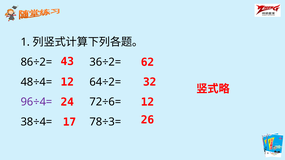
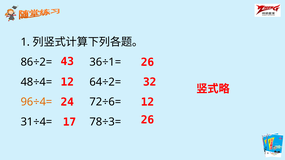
43 62: 62 -> 26 (148, 62)
36÷2=: 36÷2= -> 36÷1= (105, 62)
96÷4= colour: purple -> orange (36, 102)
38÷4=: 38÷4= -> 31÷4= (36, 122)
